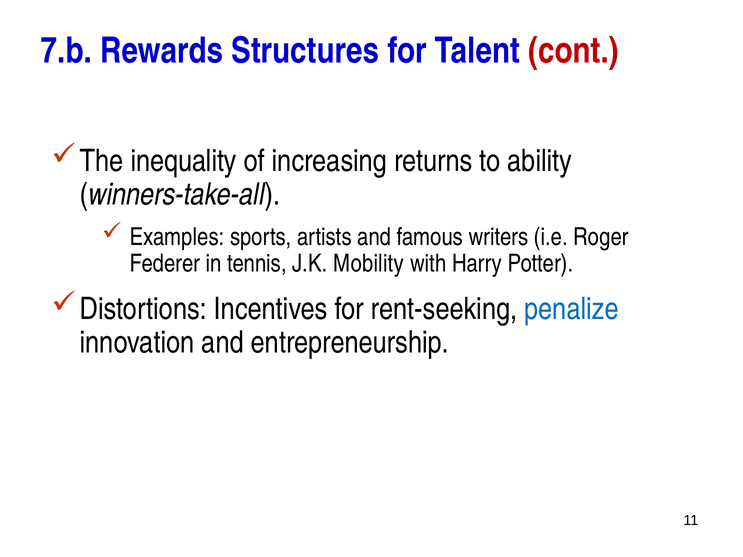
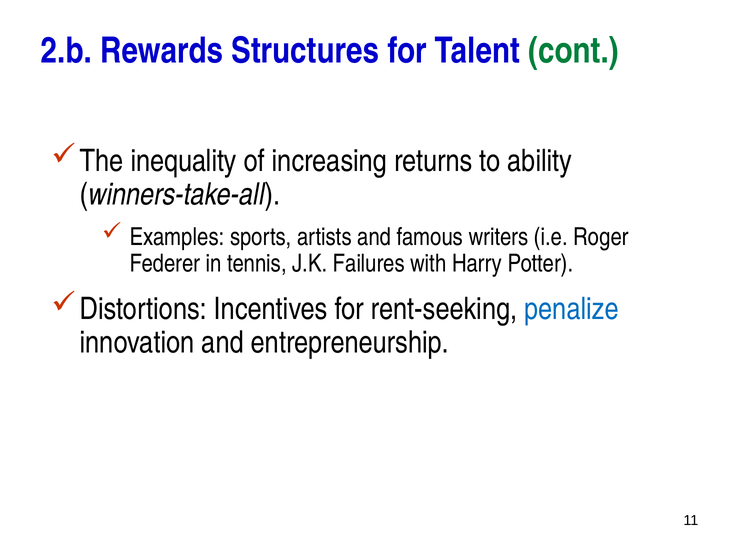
7.b: 7.b -> 2.b (66, 51)
cont colour: red -> green (574, 51)
Mobility: Mobility -> Failures (369, 264)
